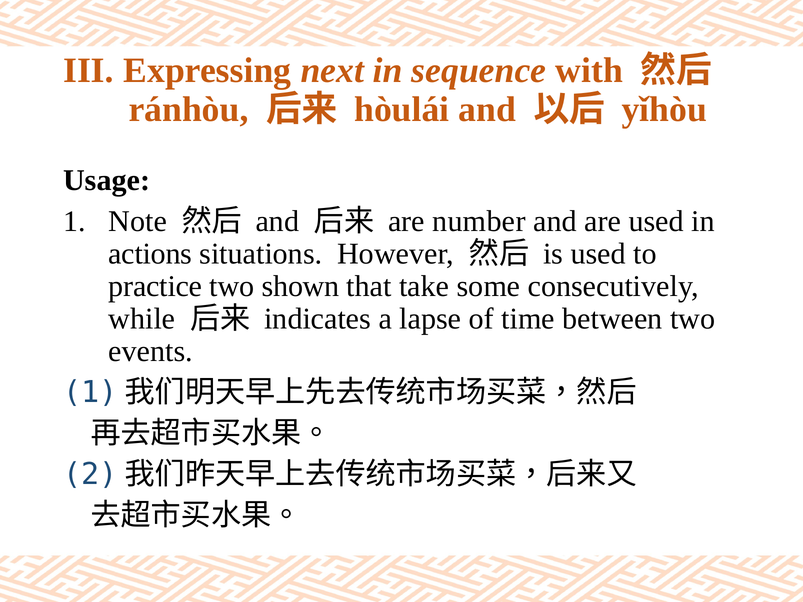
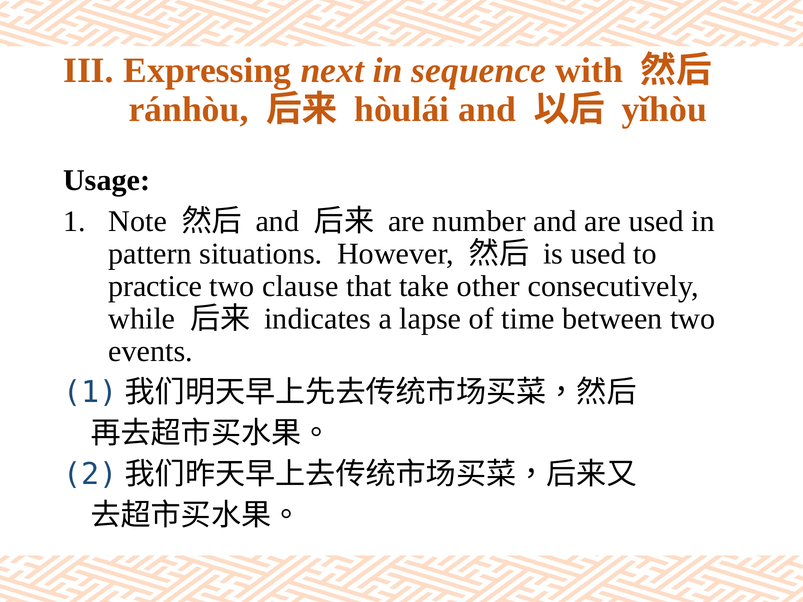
actions: actions -> pattern (150, 254)
shown: shown -> clause (300, 287)
some: some -> other (488, 287)
